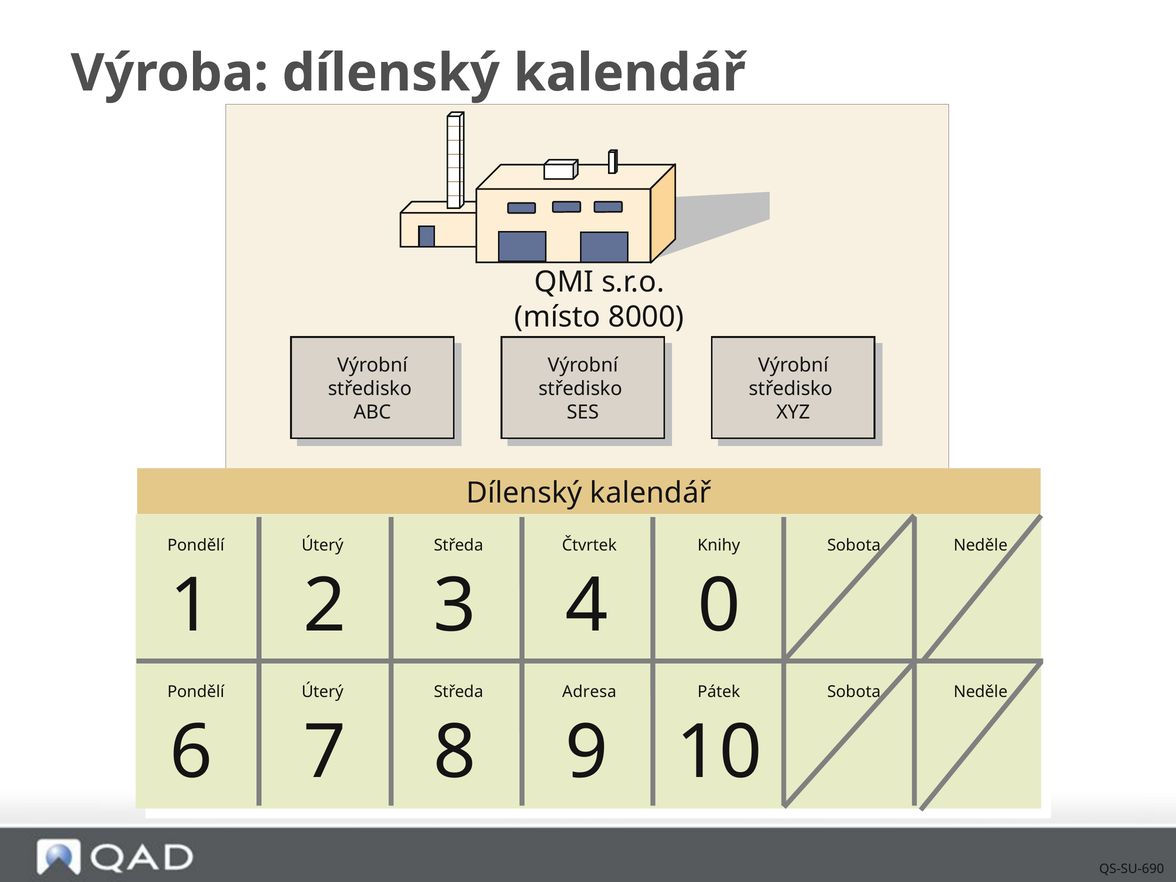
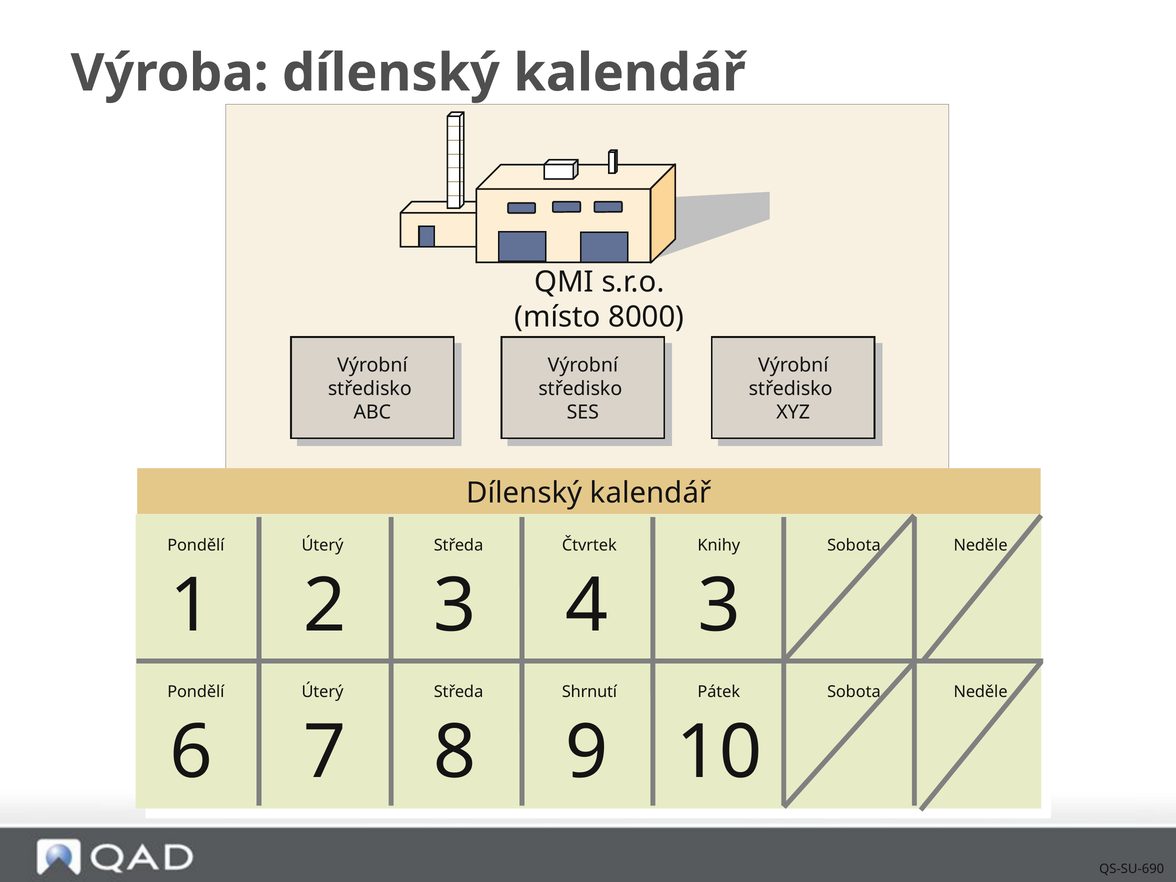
4 0: 0 -> 3 (719, 606)
Adresa: Adresa -> Shrnutí (589, 692)
